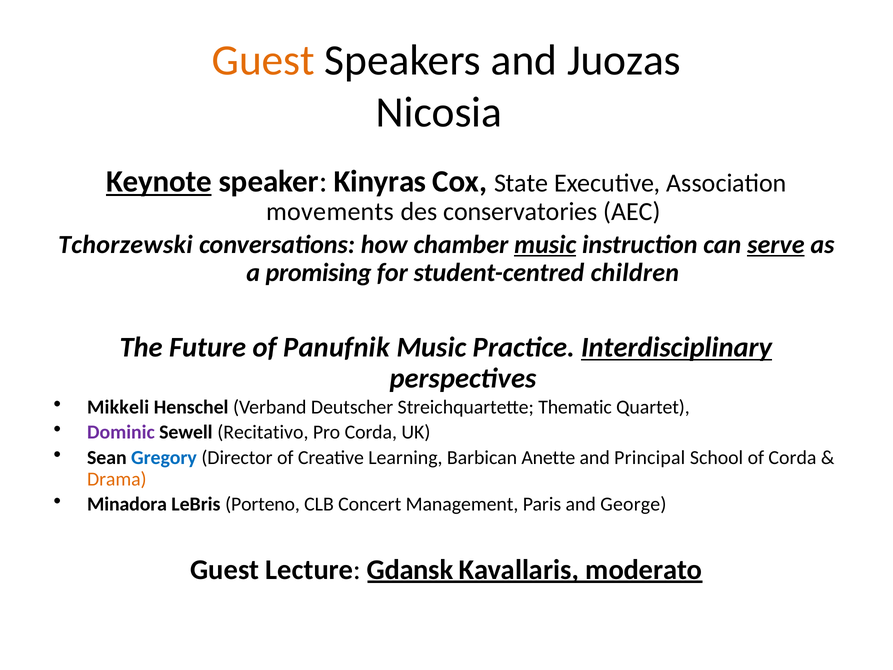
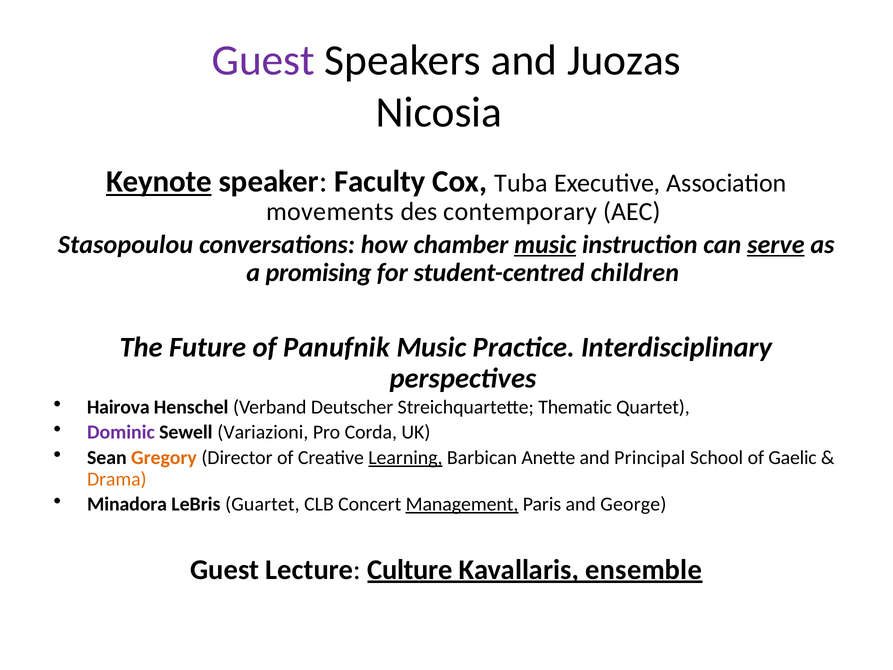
Guest colour: orange -> purple (263, 60)
Kinyras: Kinyras -> Faculty (380, 182)
State: State -> Tuba (521, 183)
conservatories: conservatories -> contemporary (520, 212)
Tchorzewski: Tchorzewski -> Stasopoulou (126, 245)
Interdisciplinary underline: present -> none (677, 347)
Mikkeli: Mikkeli -> Hairova (118, 407)
Recitativo: Recitativo -> Variazioni (263, 432)
Gregory colour: blue -> orange (164, 457)
Learning underline: none -> present (405, 457)
of Corda: Corda -> Gaelic (793, 457)
Porteno: Porteno -> Guartet (262, 504)
Management underline: none -> present (462, 504)
Gdansk: Gdansk -> Culture (410, 569)
moderato: moderato -> ensemble (644, 569)
